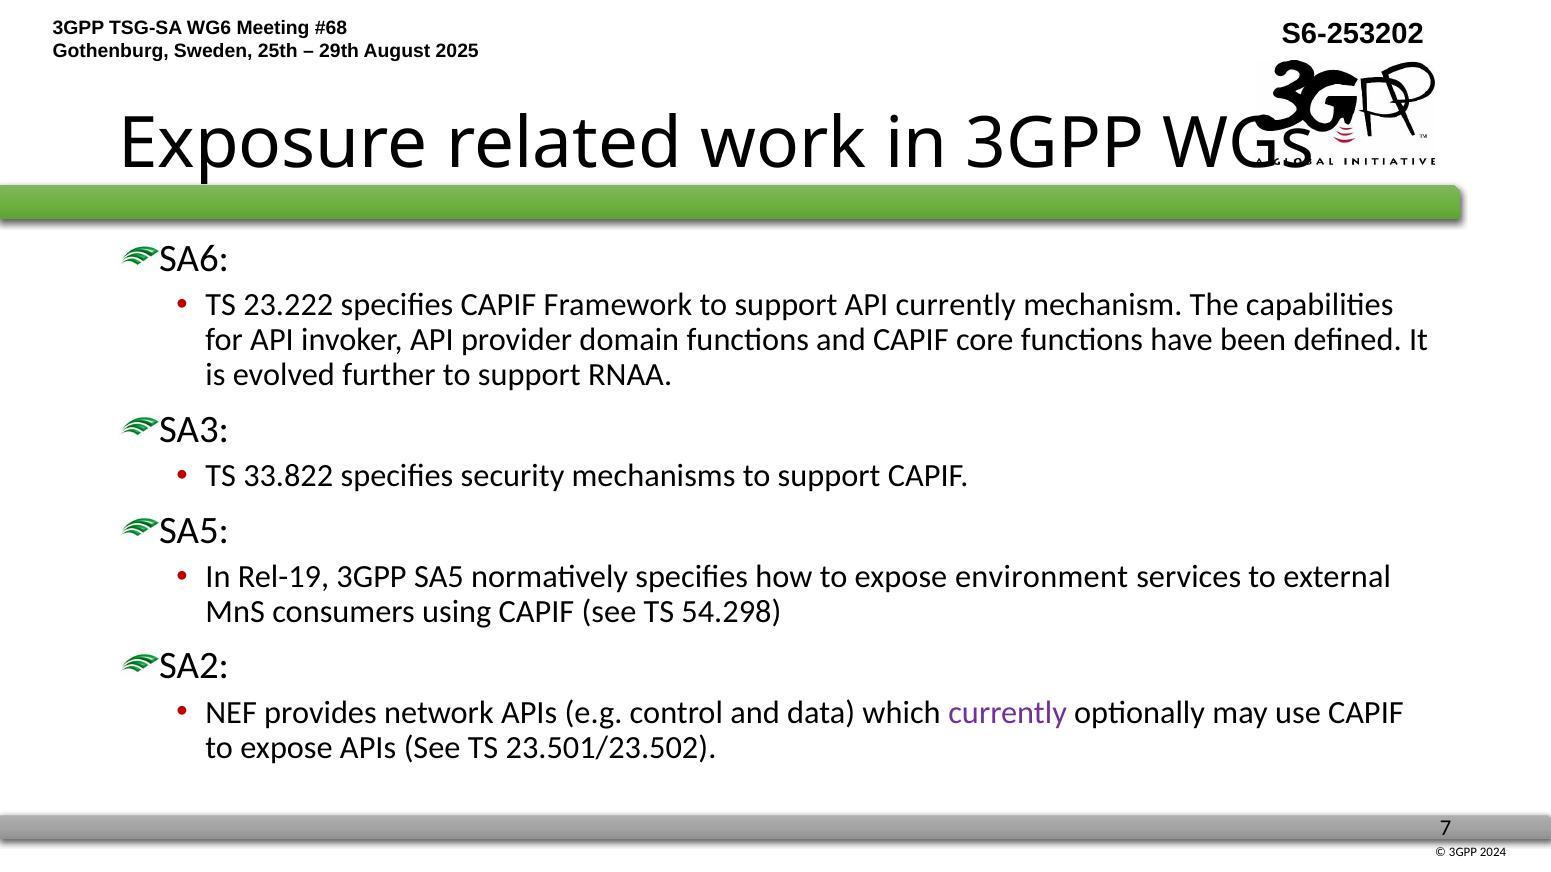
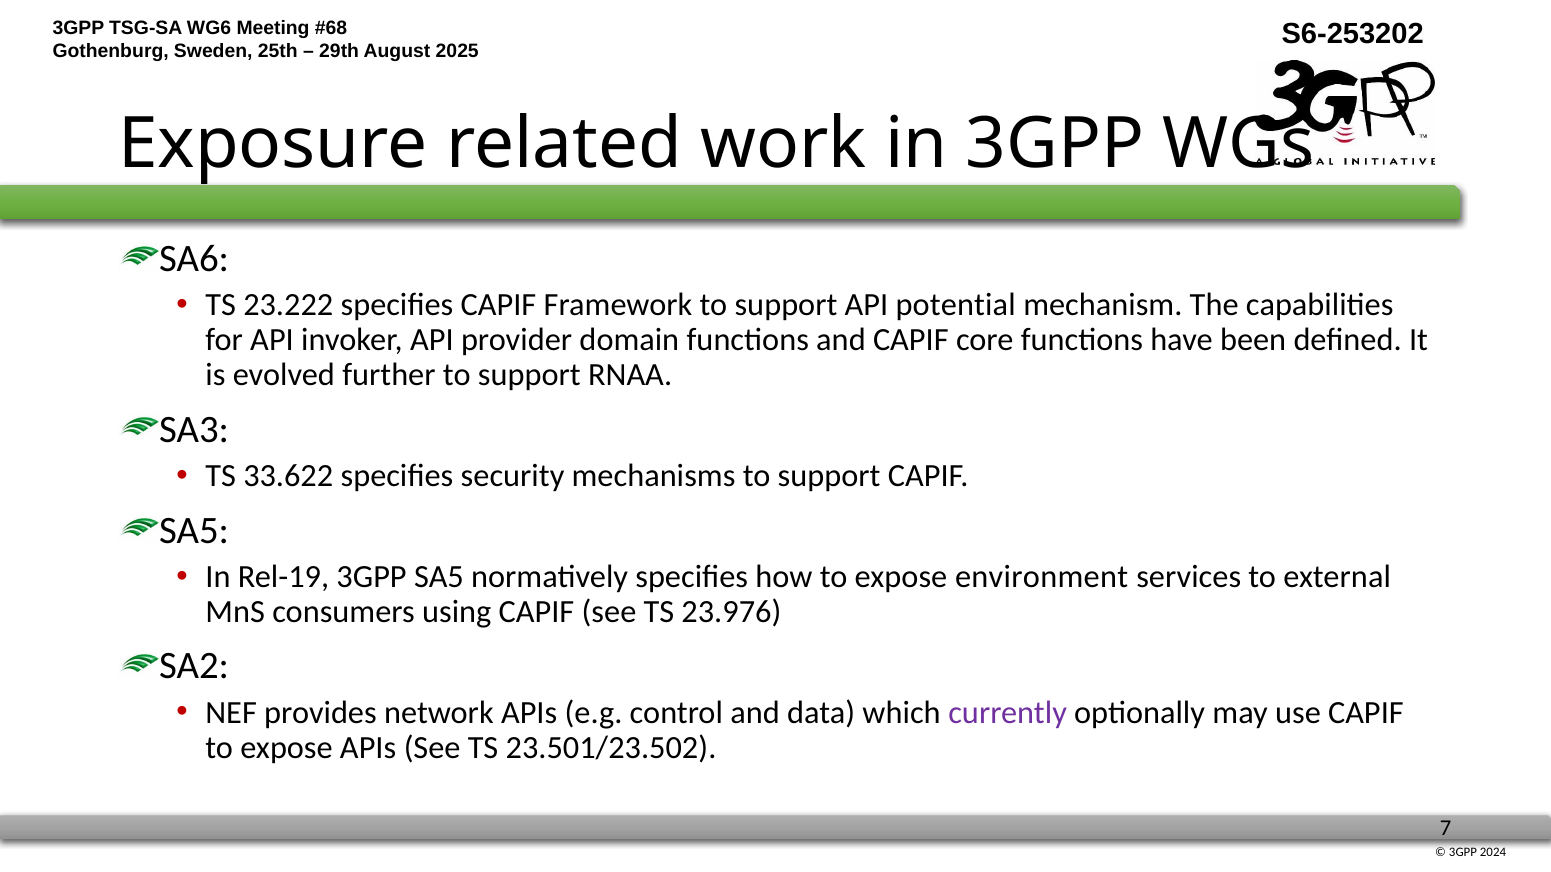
API currently: currently -> potential (956, 305)
33.822: 33.822 -> 33.622 (288, 476)
54.298: 54.298 -> 23.976 (731, 612)
